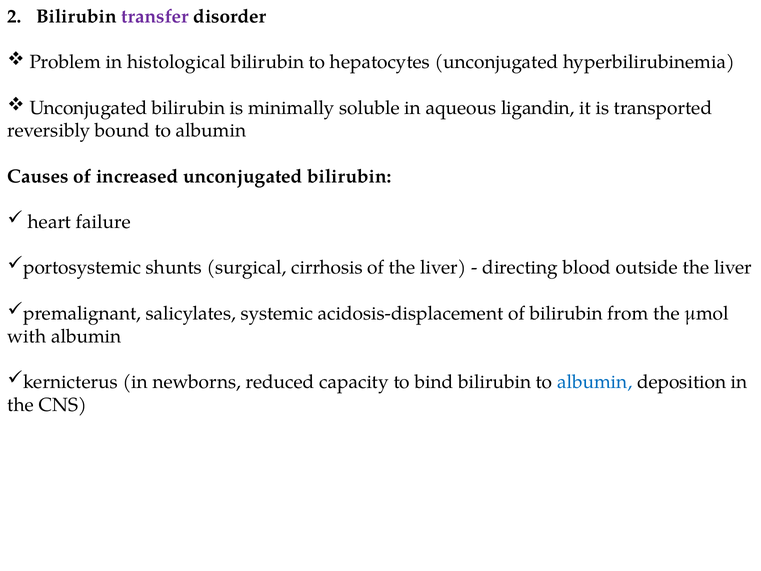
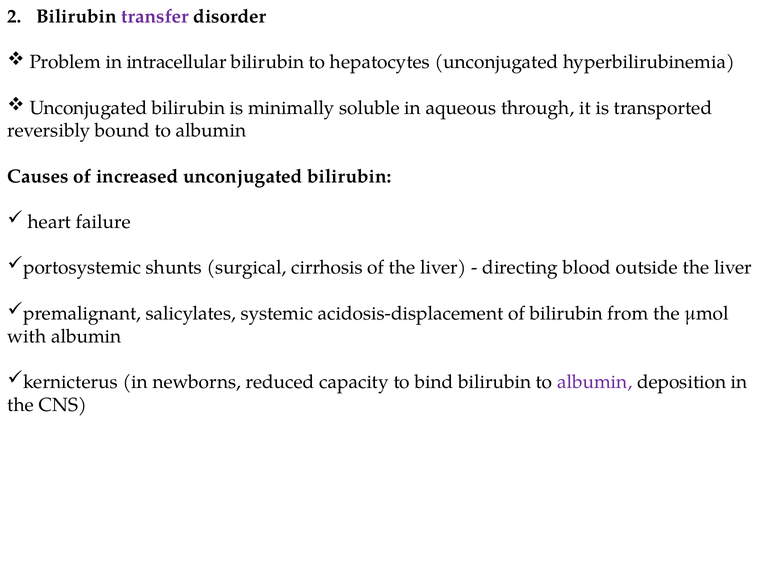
histological: histological -> intracellular (177, 62)
ligandin: ligandin -> through (538, 108)
albumin colour: blue -> purple (595, 382)
